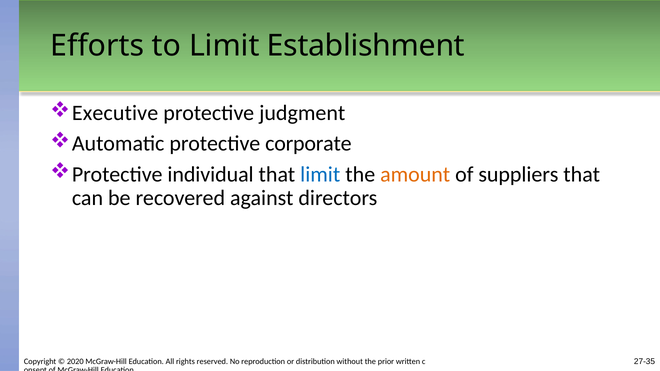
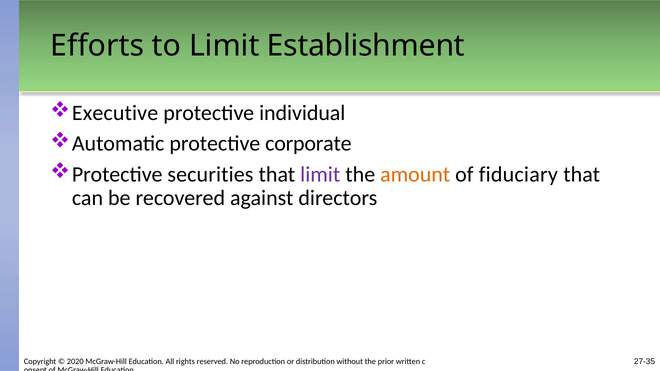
judgment: judgment -> individual (302, 113)
individual: individual -> securities (210, 174)
limit colour: blue -> purple (320, 174)
suppliers: suppliers -> fiduciary (518, 174)
